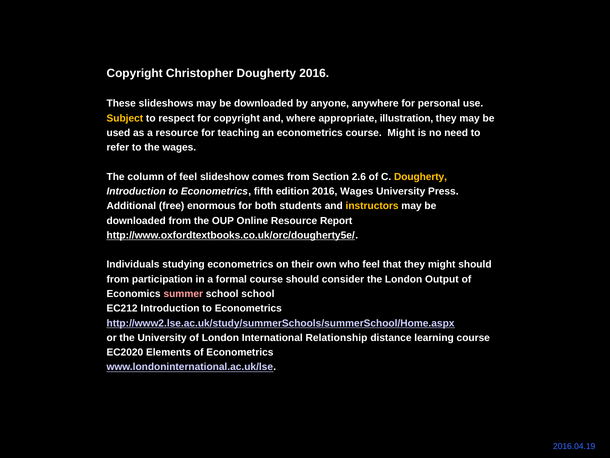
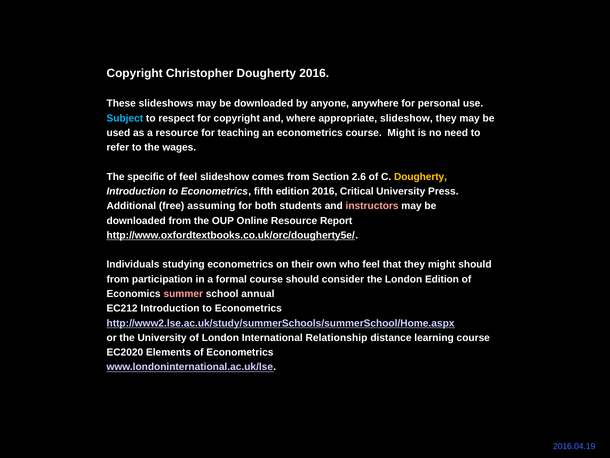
Subject colour: yellow -> light blue (125, 118)
appropriate illustration: illustration -> slideshow (406, 118)
column: column -> specific (146, 177)
2016 Wages: Wages -> Critical (357, 191)
enormous: enormous -> assuming (211, 206)
instructors colour: yellow -> pink (372, 206)
London Output: Output -> Edition (442, 279)
school school: school -> annual (258, 294)
